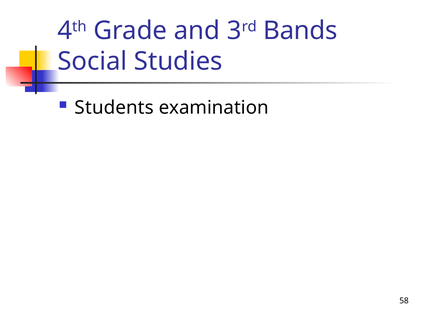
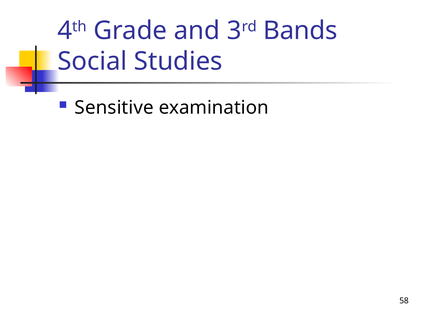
Students: Students -> Sensitive (114, 108)
